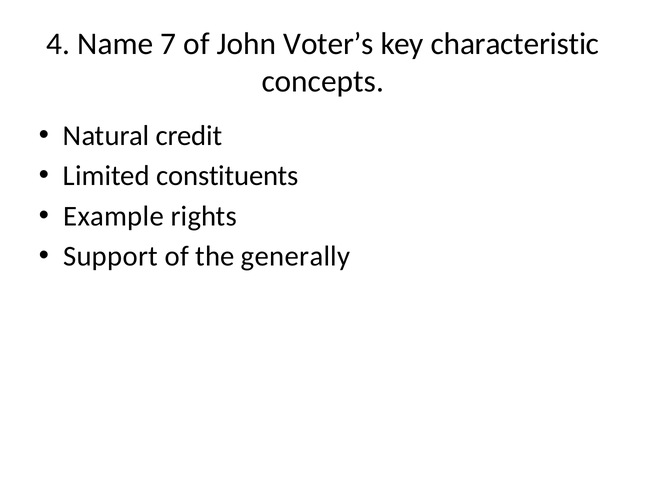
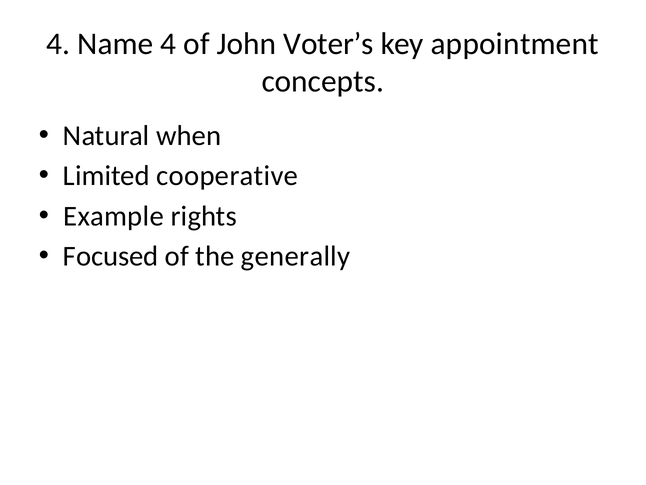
Name 7: 7 -> 4 (168, 44)
characteristic: characteristic -> appointment (515, 44)
credit: credit -> when (189, 136)
constituents: constituents -> cooperative (227, 176)
Support: Support -> Focused (111, 256)
